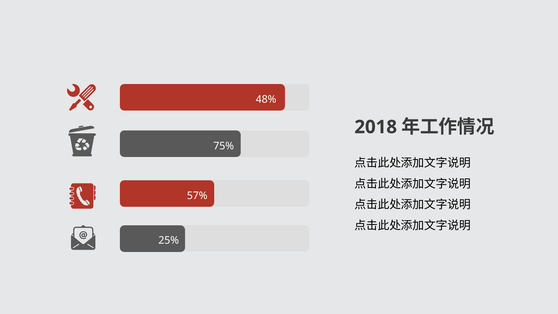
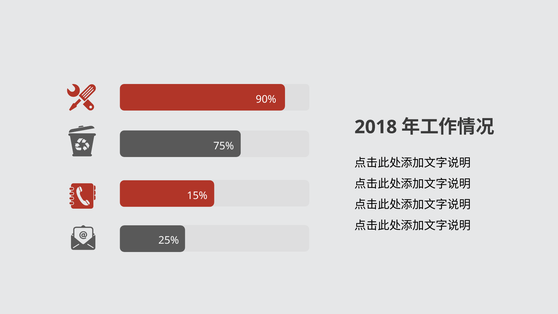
48%: 48% -> 90% (266, 99)
57%: 57% -> 15% (197, 196)
